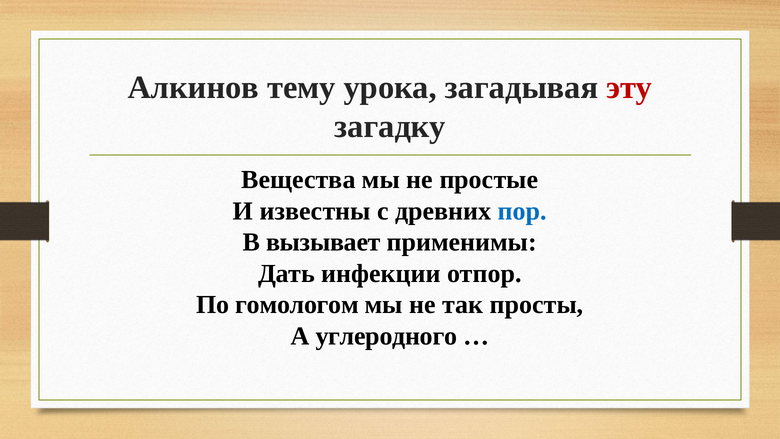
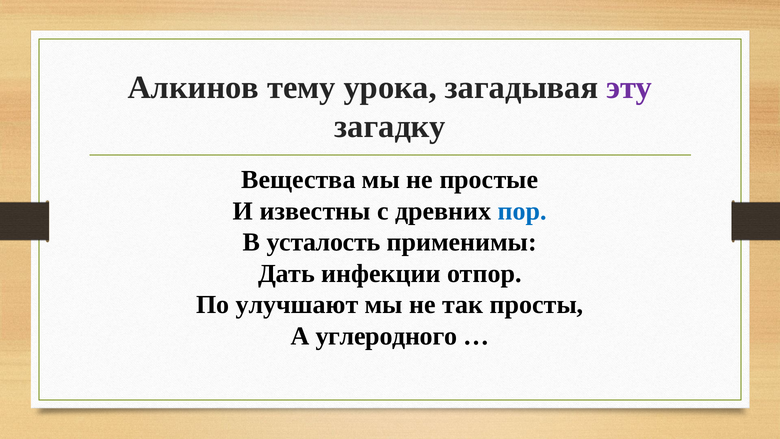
эту colour: red -> purple (629, 87)
вызывает: вызывает -> усталость (323, 242)
гомологом: гомологом -> улучшают (297, 305)
